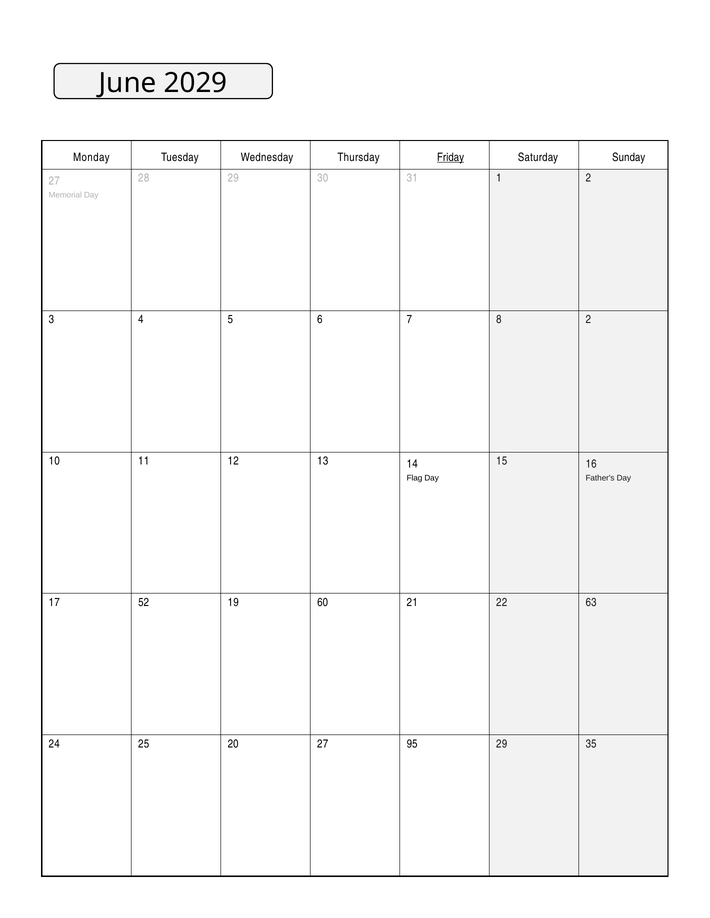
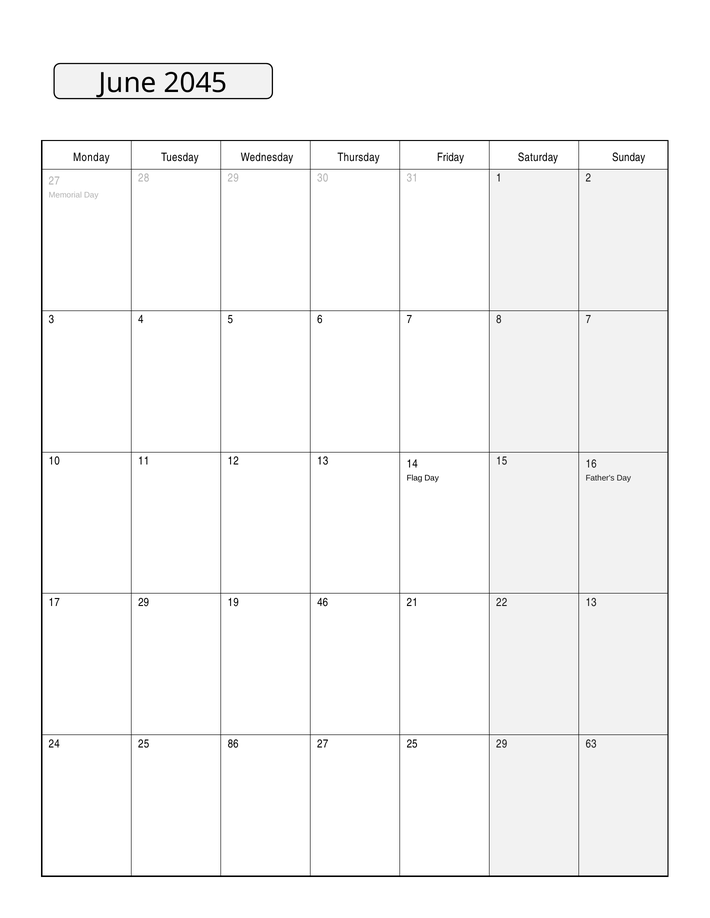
2029: 2029 -> 2045 (196, 83)
Friday underline: present -> none (451, 157)
8 2: 2 -> 7 (588, 320)
17 52: 52 -> 29 (144, 603)
60: 60 -> 46 (323, 603)
22 63: 63 -> 13 (591, 603)
20: 20 -> 86 (233, 744)
27 95: 95 -> 25 (412, 744)
35: 35 -> 63 (591, 744)
